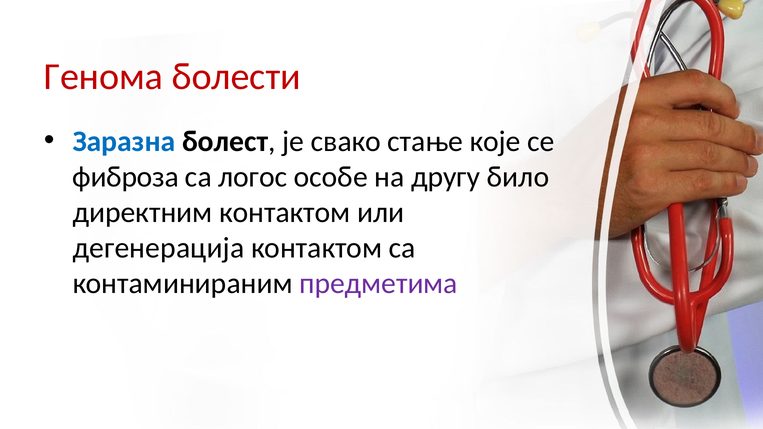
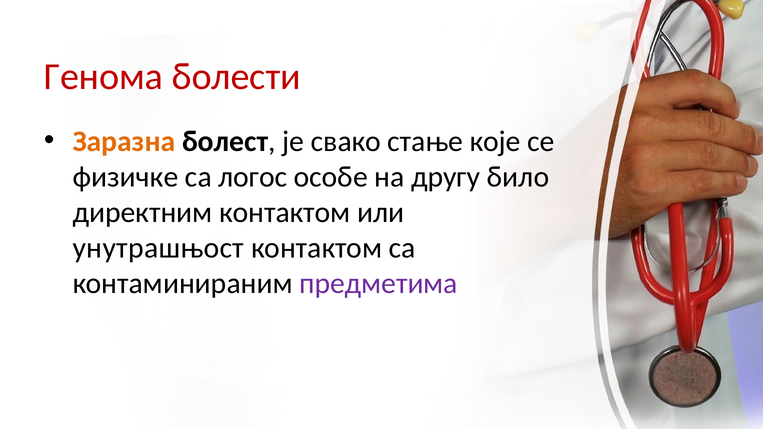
Заразна colour: blue -> orange (124, 141)
фиброза: фиброза -> физичке (125, 177)
дегенерација: дегенерација -> унутрашњост (158, 248)
